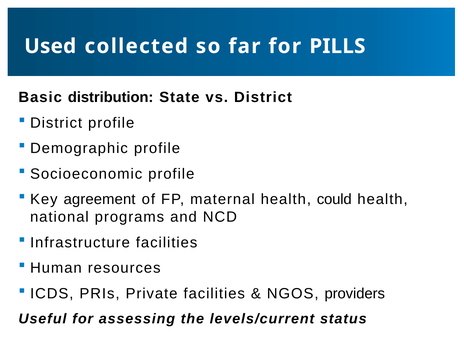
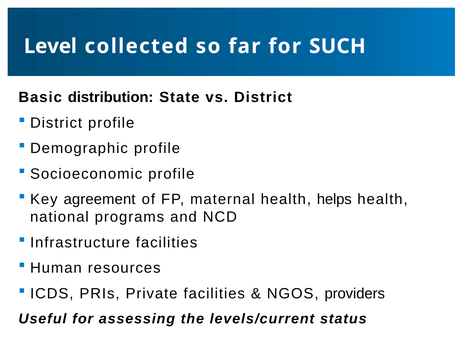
Used: Used -> Level (50, 46)
PILLS: PILLS -> SUCH (337, 46)
could: could -> helps (334, 199)
